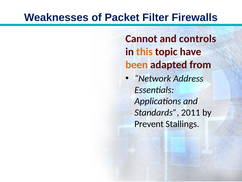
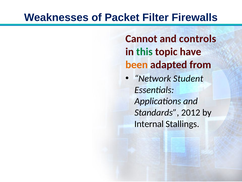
this colour: orange -> green (144, 52)
Address: Address -> Student (188, 78)
2011: 2011 -> 2012 (191, 112)
Prevent: Prevent -> Internal (149, 124)
